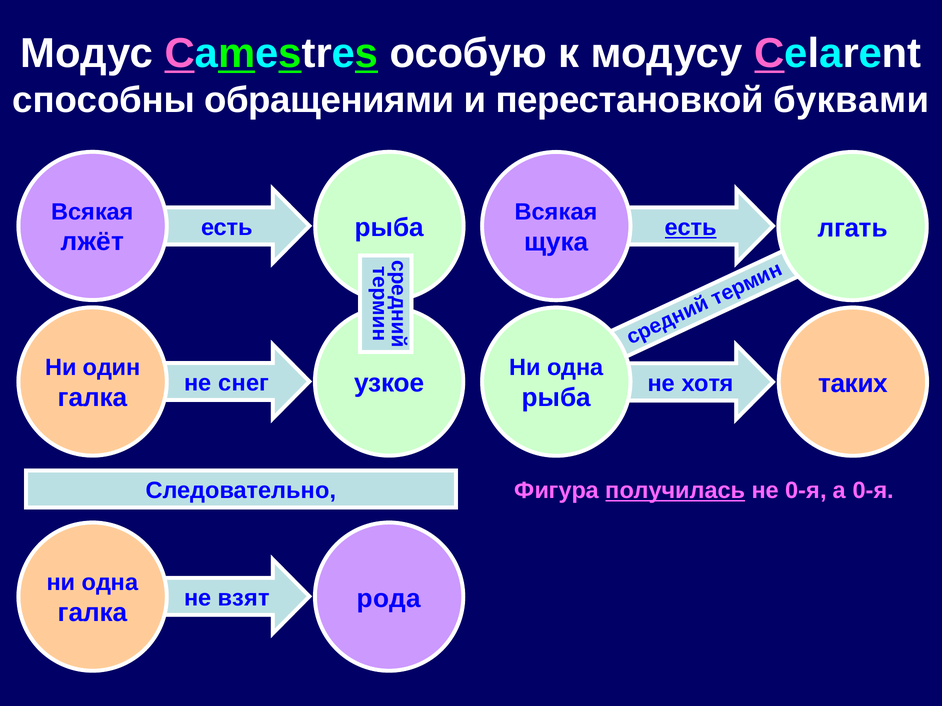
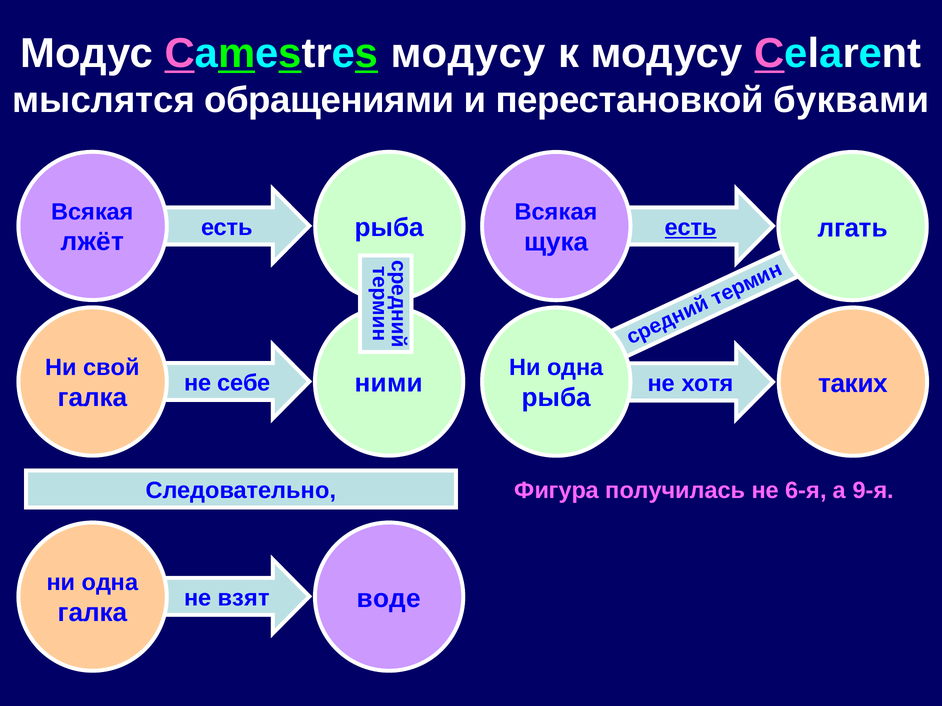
Camestres особую: особую -> модусу (468, 53)
способны: способны -> мыслятся (104, 100)
один: один -> свой (112, 368)
узкое: узкое -> ними (389, 384)
снег: снег -> себе (244, 383)
получилась underline: present -> none (675, 491)
не 0-я: 0-я -> 6-я (806, 491)
а 0-я: 0-я -> 9-я (873, 491)
рода: рода -> воде (389, 599)
